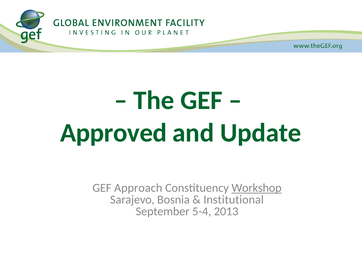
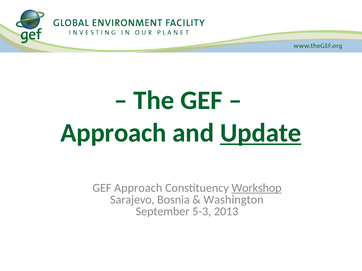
Approved: Approved -> Approach (113, 133)
Update underline: none -> present (261, 133)
Institutional: Institutional -> Washington (234, 200)
5-4: 5-4 -> 5-3 (202, 212)
